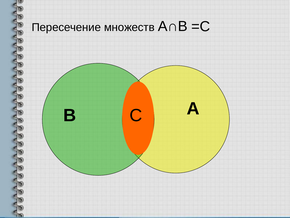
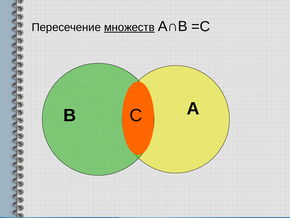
множеств underline: none -> present (129, 27)
